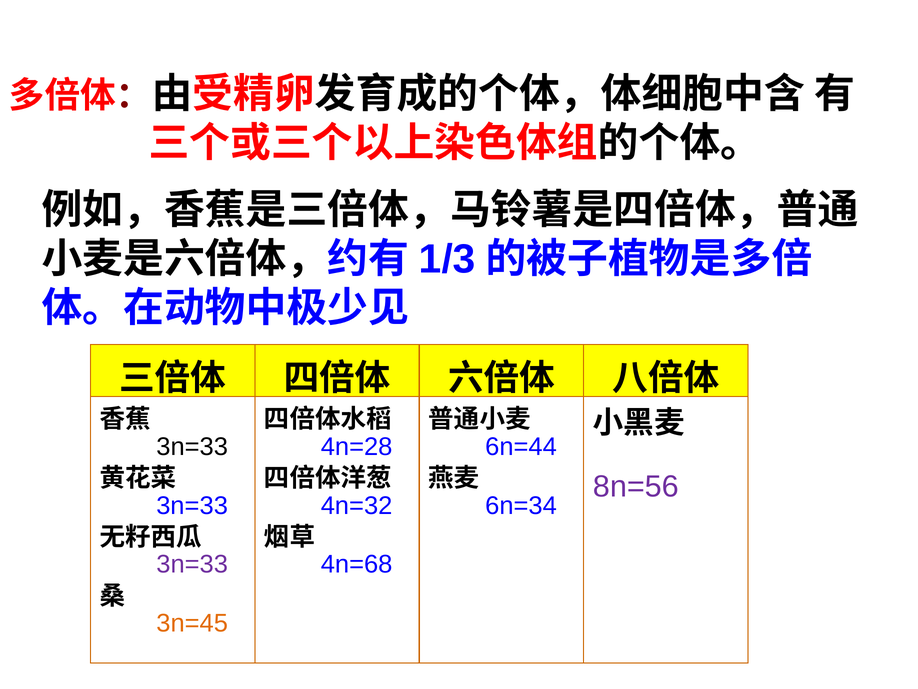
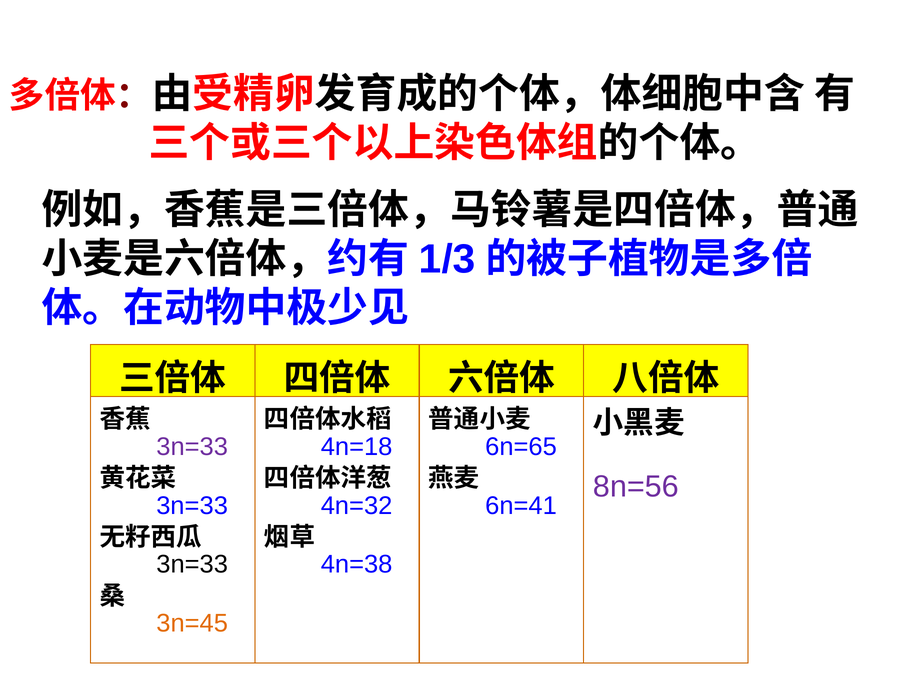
3n=33 colour: black -> purple (192, 446)
4n=28: 4n=28 -> 4n=18 (357, 446)
6n=44: 6n=44 -> 6n=65 (521, 446)
6n=34: 6n=34 -> 6n=41 (521, 505)
3n=33 colour: purple -> black (192, 564)
4n=68: 4n=68 -> 4n=38 (357, 564)
